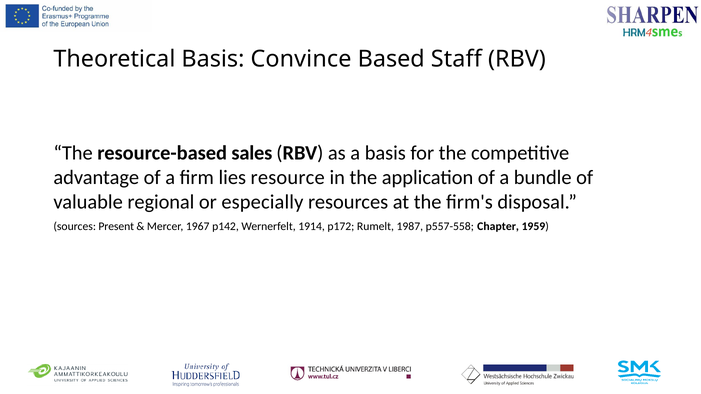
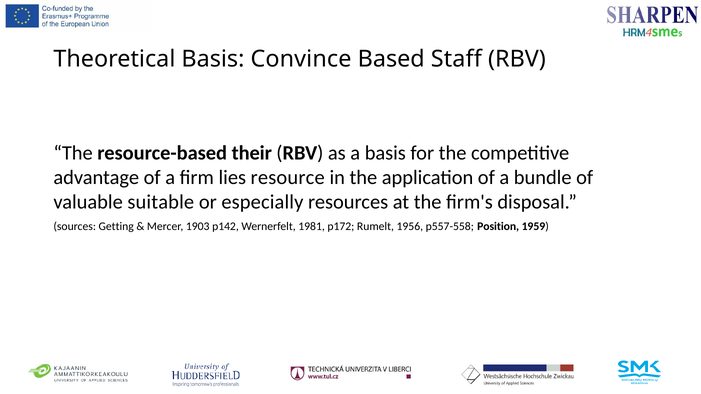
sales: sales -> their (252, 153)
regional: regional -> suitable (161, 202)
Present: Present -> Getting (116, 227)
1967: 1967 -> 1903 (198, 227)
1914: 1914 -> 1981 (312, 227)
1987: 1987 -> 1956 (410, 227)
Chapter: Chapter -> Position (498, 227)
